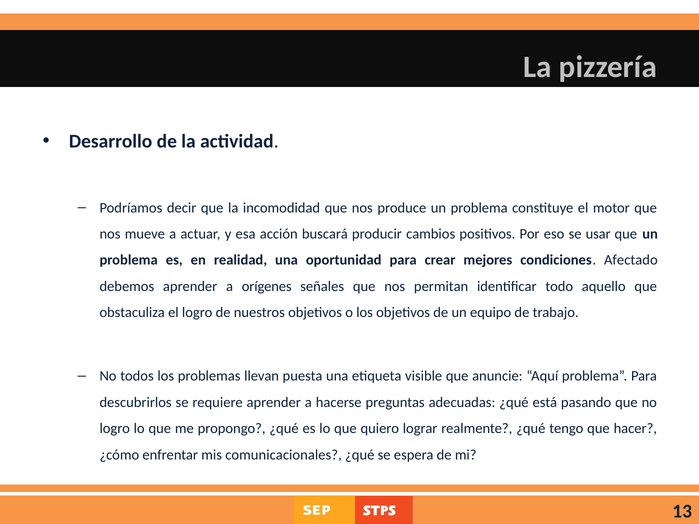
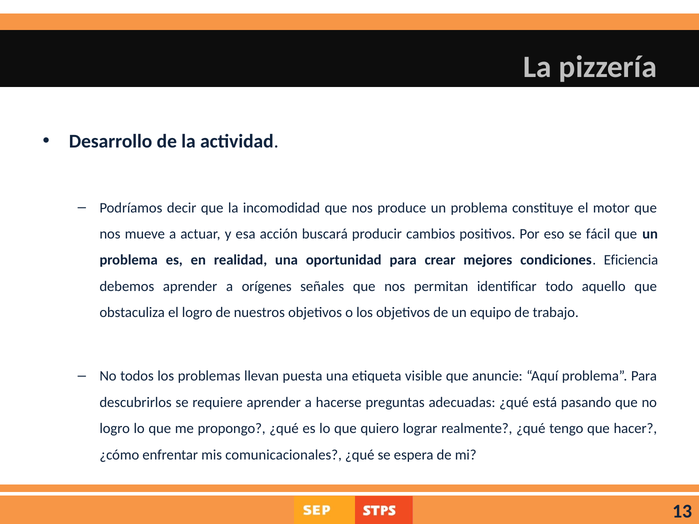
usar: usar -> fácil (598, 234)
Afectado: Afectado -> Eficiencia (631, 260)
